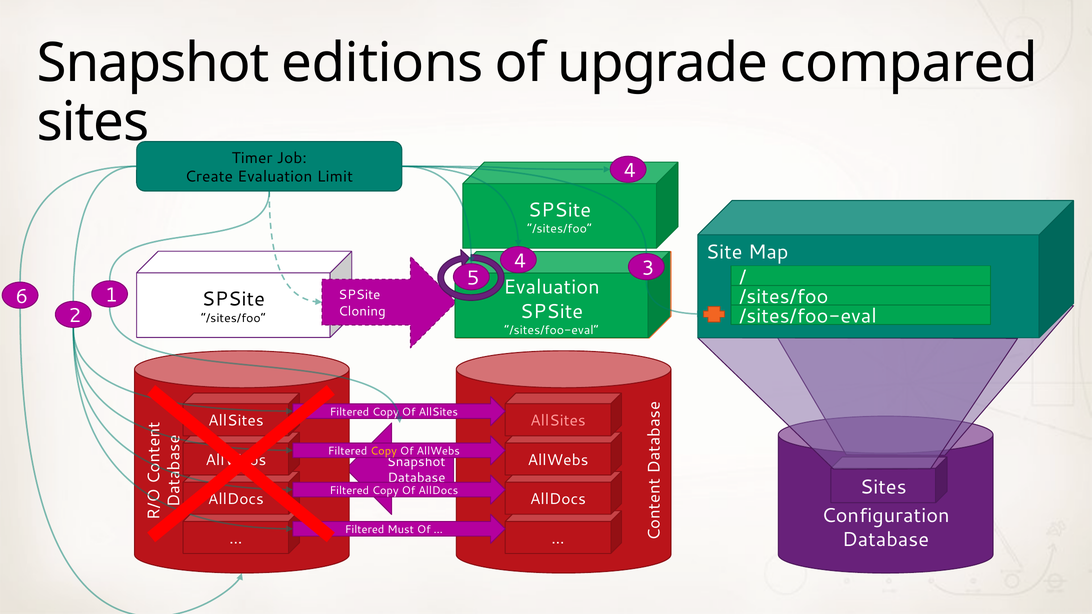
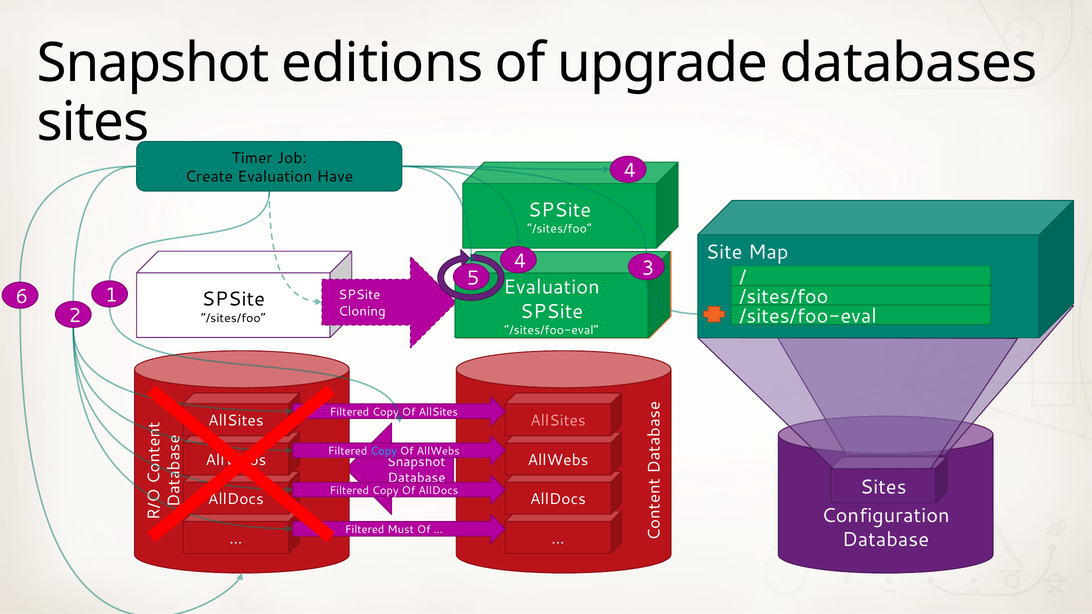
compared: compared -> databases (909, 63)
Limit: Limit -> Have (335, 177)
Copy colour: yellow -> light blue (384, 451)
